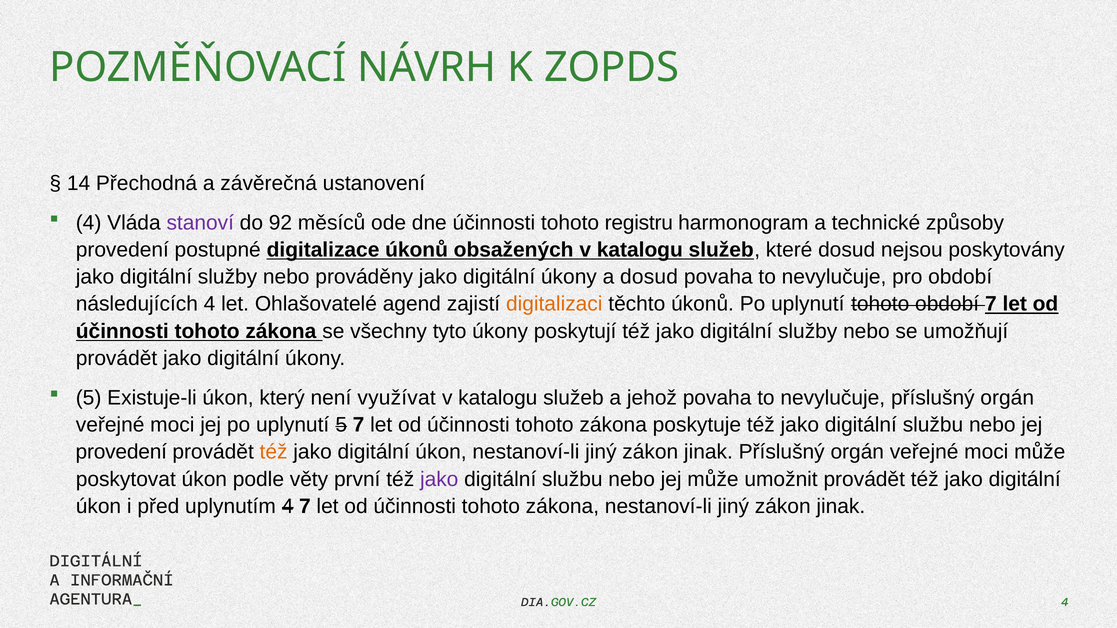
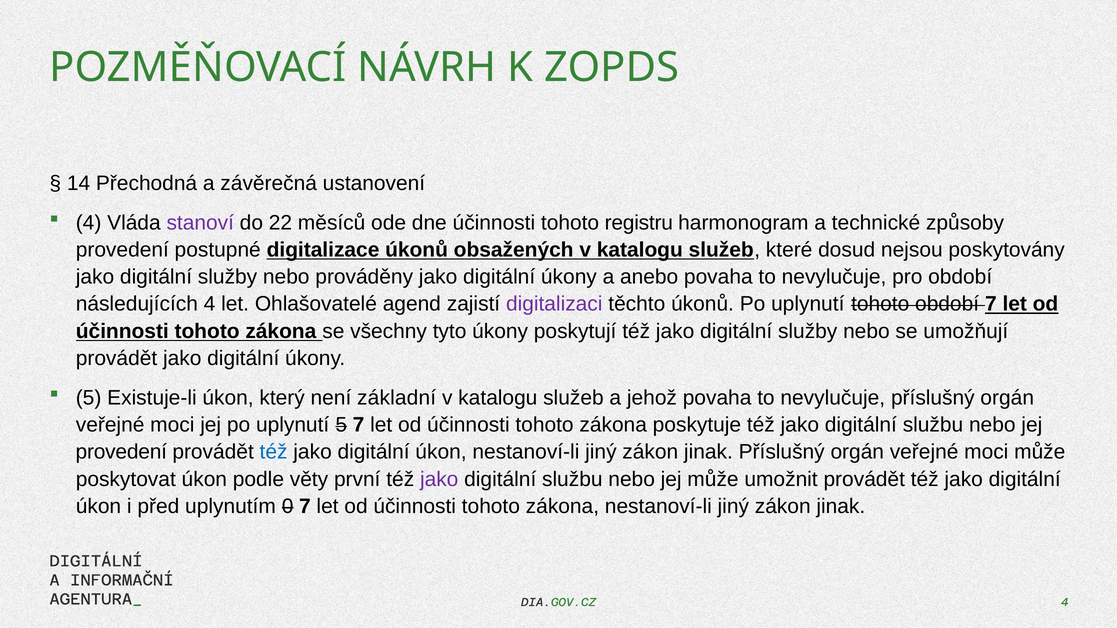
92: 92 -> 22 (280, 223)
a dosud: dosud -> anebo (649, 277)
digitalizaci colour: orange -> purple (554, 304)
využívat: využívat -> základní (397, 398)
též colour: orange -> blue (274, 452)
uplynutím 4: 4 -> 0 (288, 506)
